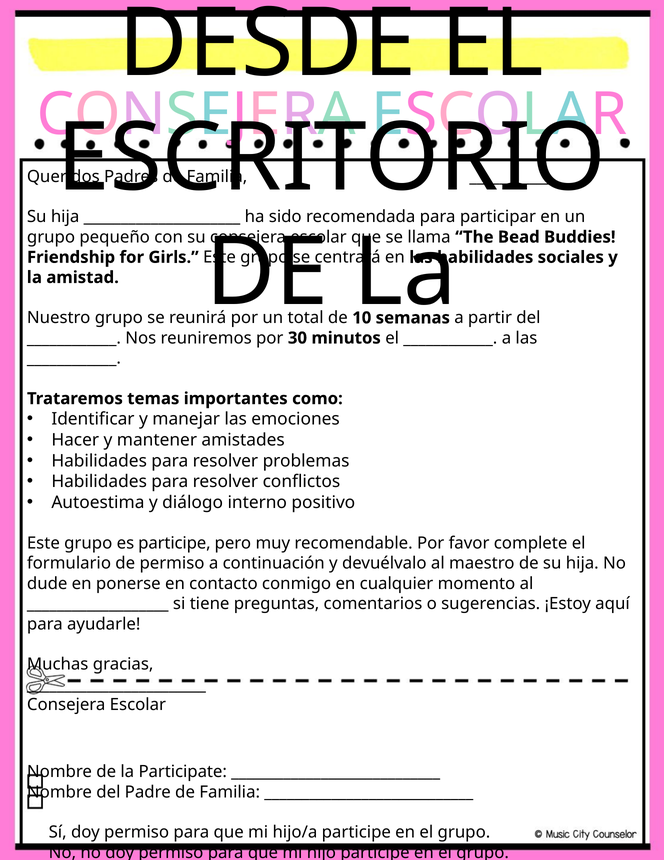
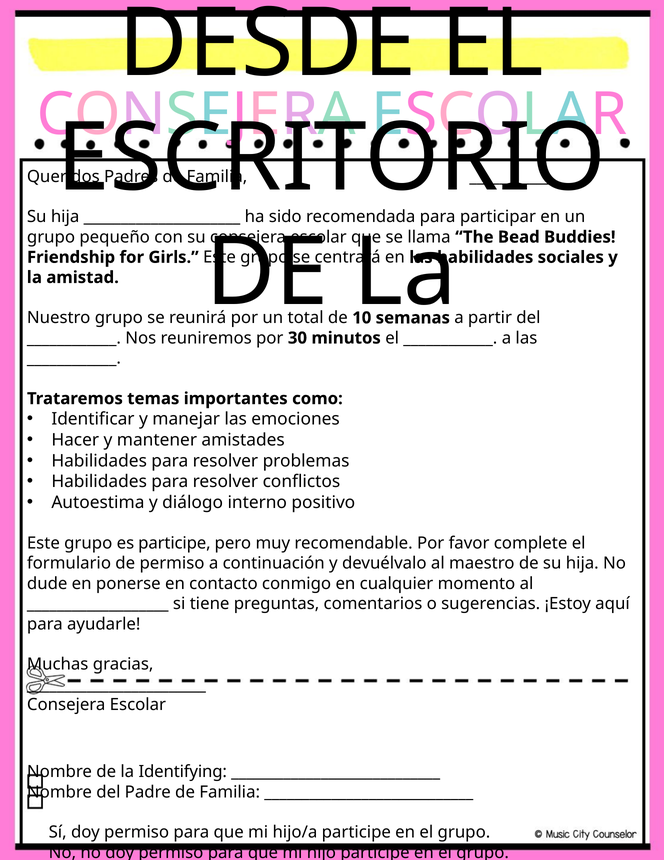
Participate: Participate -> Identifying (183, 771)
